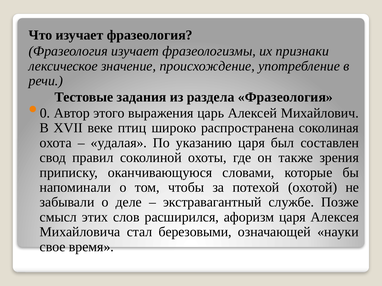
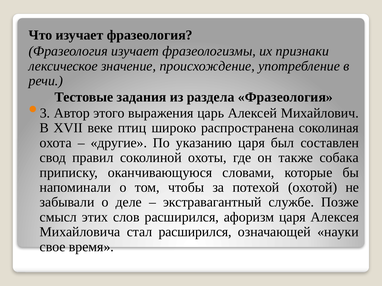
0: 0 -> 3 (45, 113)
удалая: удалая -> другие (119, 143)
зрения: зрения -> собака (339, 158)
стал березовыми: березовыми -> расширился (195, 232)
